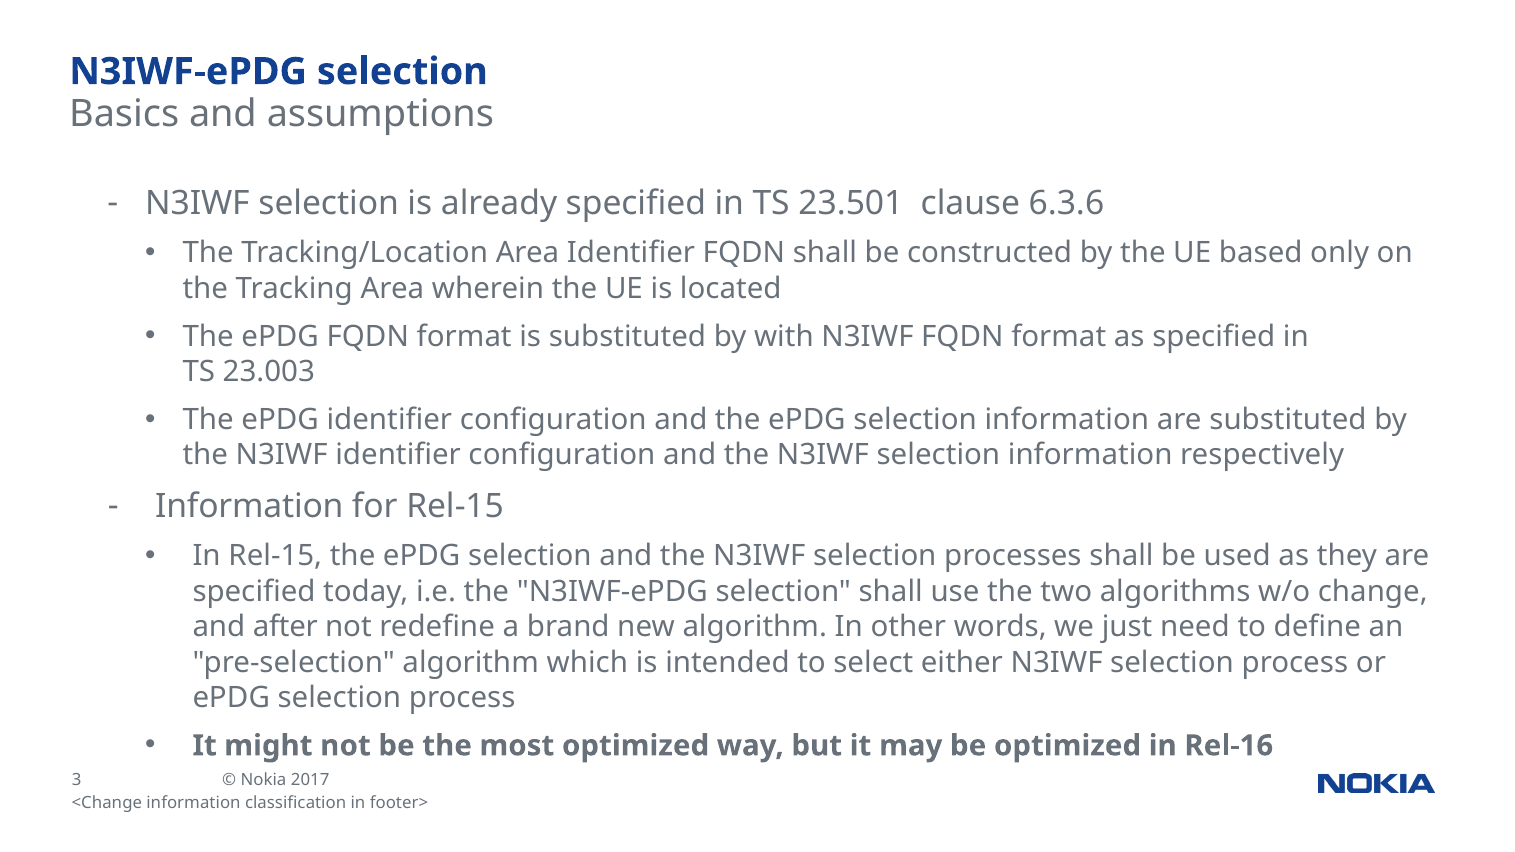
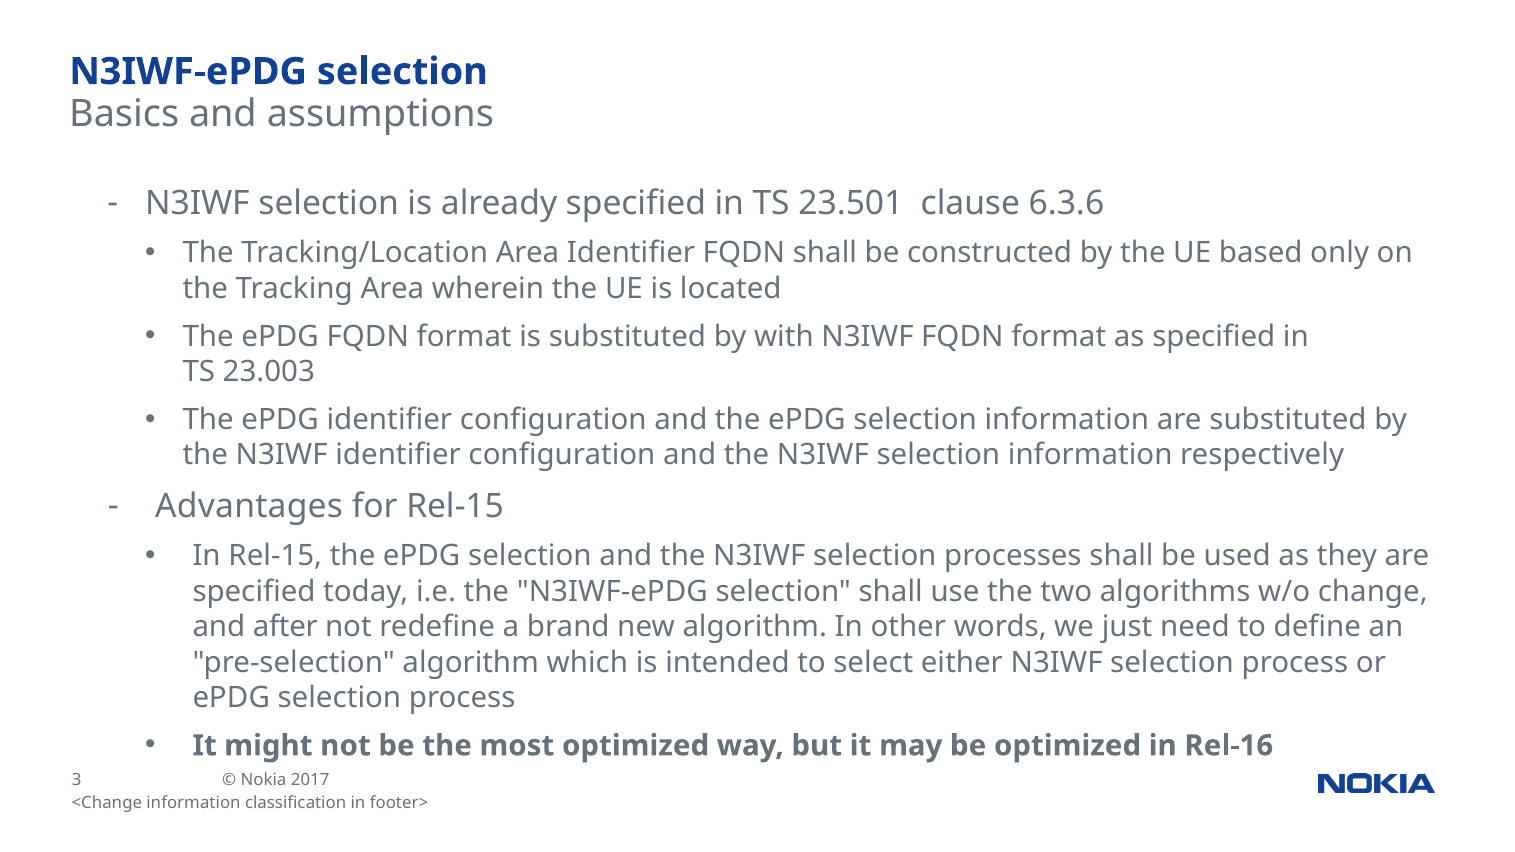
Information: Information -> Advantages (249, 506)
